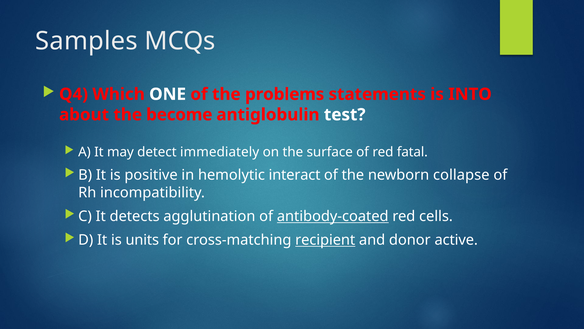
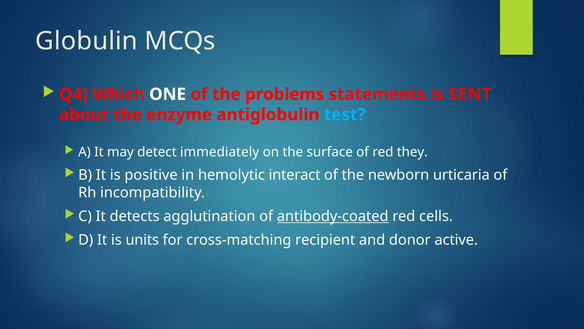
Samples: Samples -> Globulin (87, 41)
INTO: INTO -> SENT (470, 94)
become: become -> enzyme (179, 115)
test colour: white -> light blue (345, 115)
fatal: fatal -> they (412, 152)
collapse: collapse -> urticaria (461, 175)
recipient underline: present -> none (325, 240)
